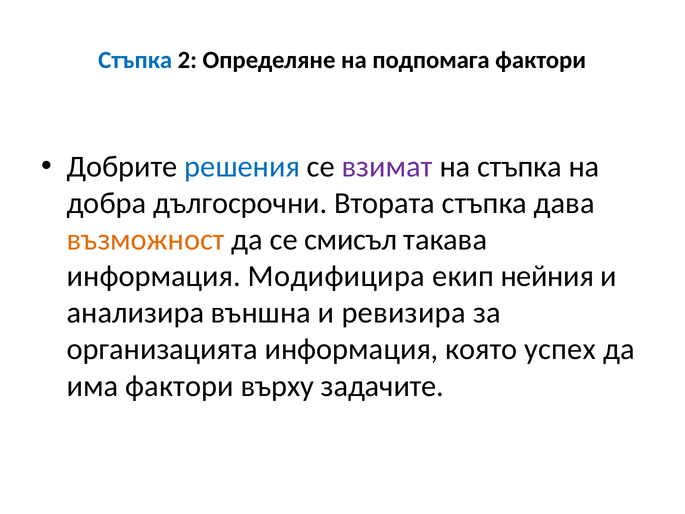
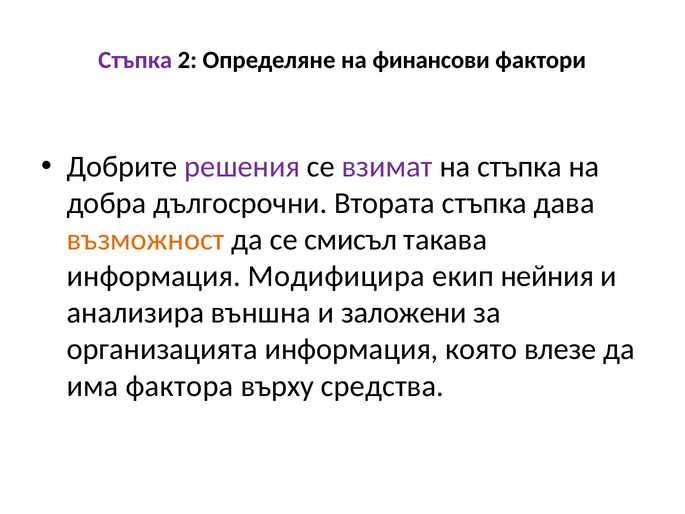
Стъпка colour: blue -> purple (135, 60)
подпомага: подпомага -> финансови (431, 60)
решения colour: blue -> purple (242, 167)
ревизира: ревизира -> заложени (404, 313)
успех: успех -> влезе (560, 349)
има фактори: фактори -> фактора (179, 386)
задачите: задачите -> средства (382, 386)
